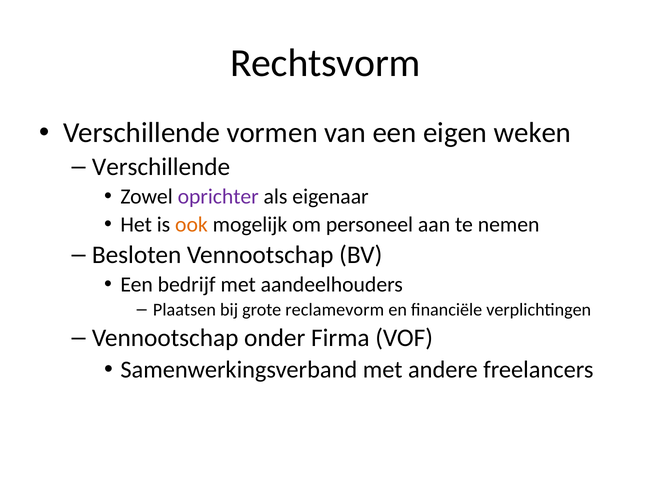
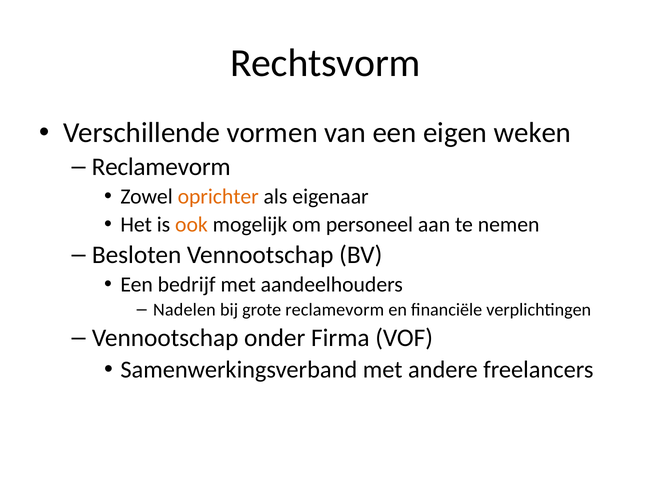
Verschillende: Verschillende -> Reclamevorm (161, 167)
oprichter colour: purple -> orange (218, 197)
Plaatsen: Plaatsen -> Nadelen (184, 310)
